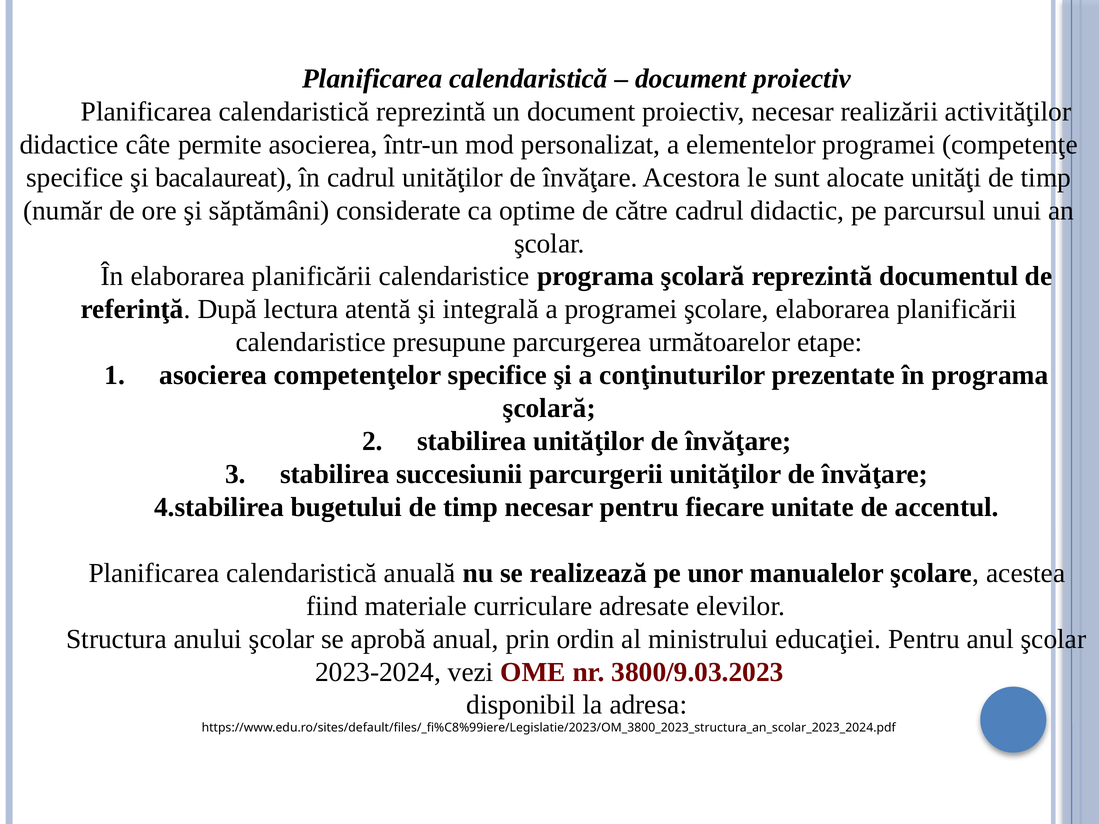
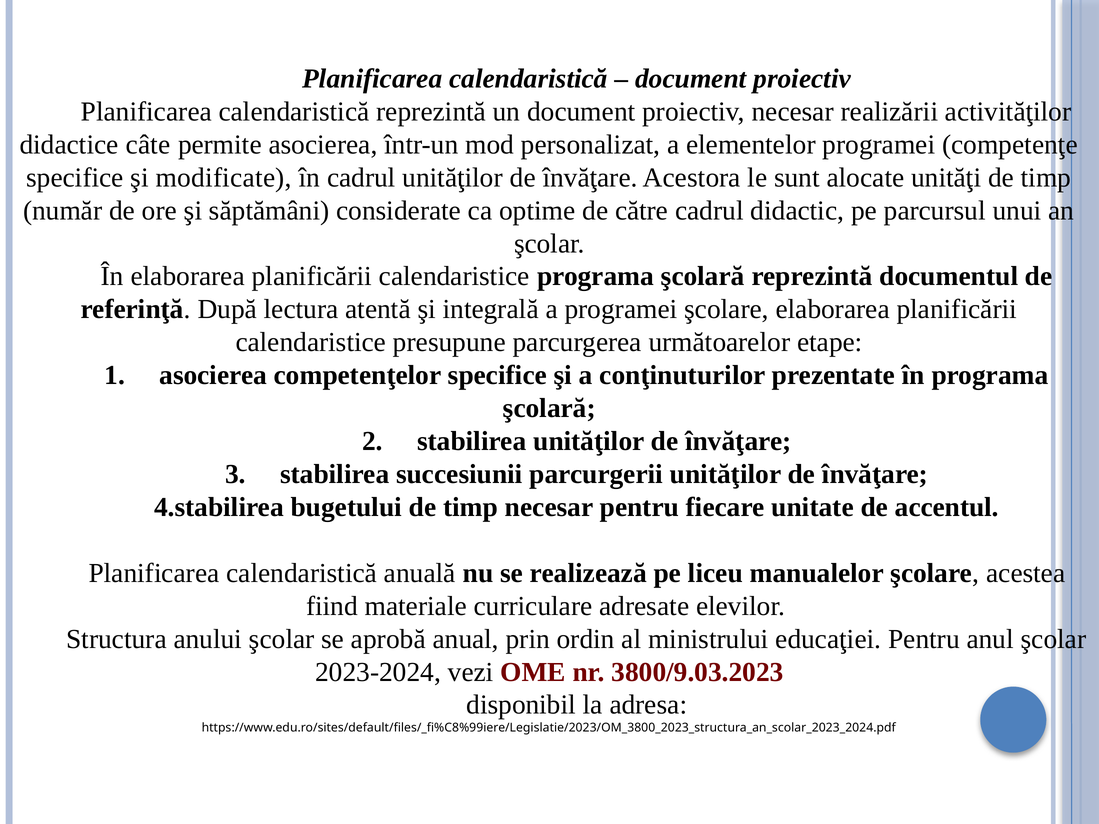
bacalaureat: bacalaureat -> modificate (224, 178)
unor: unor -> liceu (715, 573)
